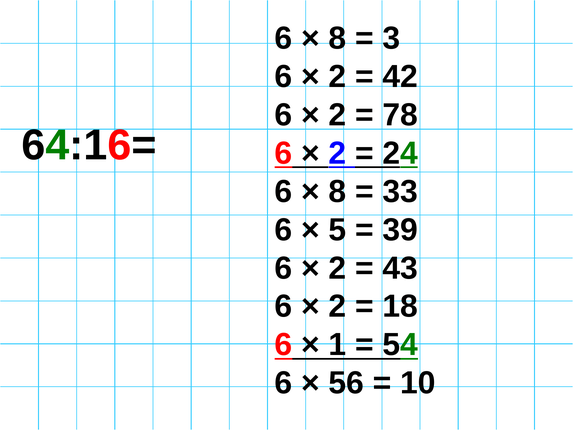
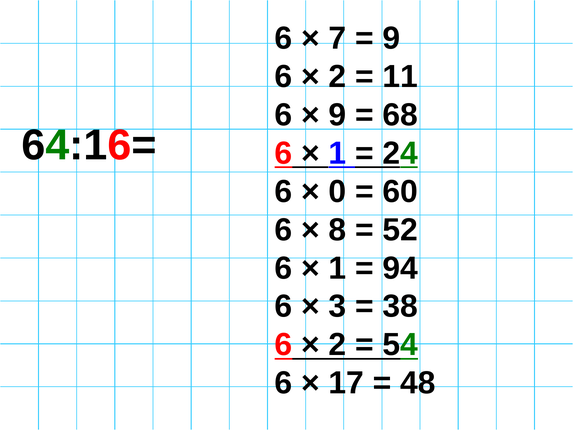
8: 8 -> 7 (337, 38)
3: 3 -> 9 (391, 38)
42: 42 -> 11 (400, 77)
2: 2 -> 9 (337, 115)
78: 78 -> 68 (400, 115)
2: 2 -> 1 (337, 153)
8: 8 -> 0 (337, 191)
33: 33 -> 60 (400, 191)
5: 5 -> 8 (337, 230)
39: 39 -> 52 (400, 230)
2: 2 -> 1 (337, 268)
43: 43 -> 94 (400, 268)
2: 2 -> 3 (337, 306)
18: 18 -> 38 (400, 306)
1: 1 -> 2 (337, 344)
56: 56 -> 17 (346, 383)
10: 10 -> 48 (418, 383)
